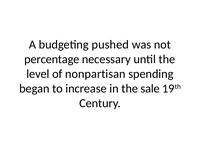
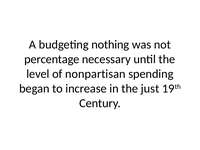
pushed: pushed -> nothing (110, 45)
sale: sale -> just (150, 89)
